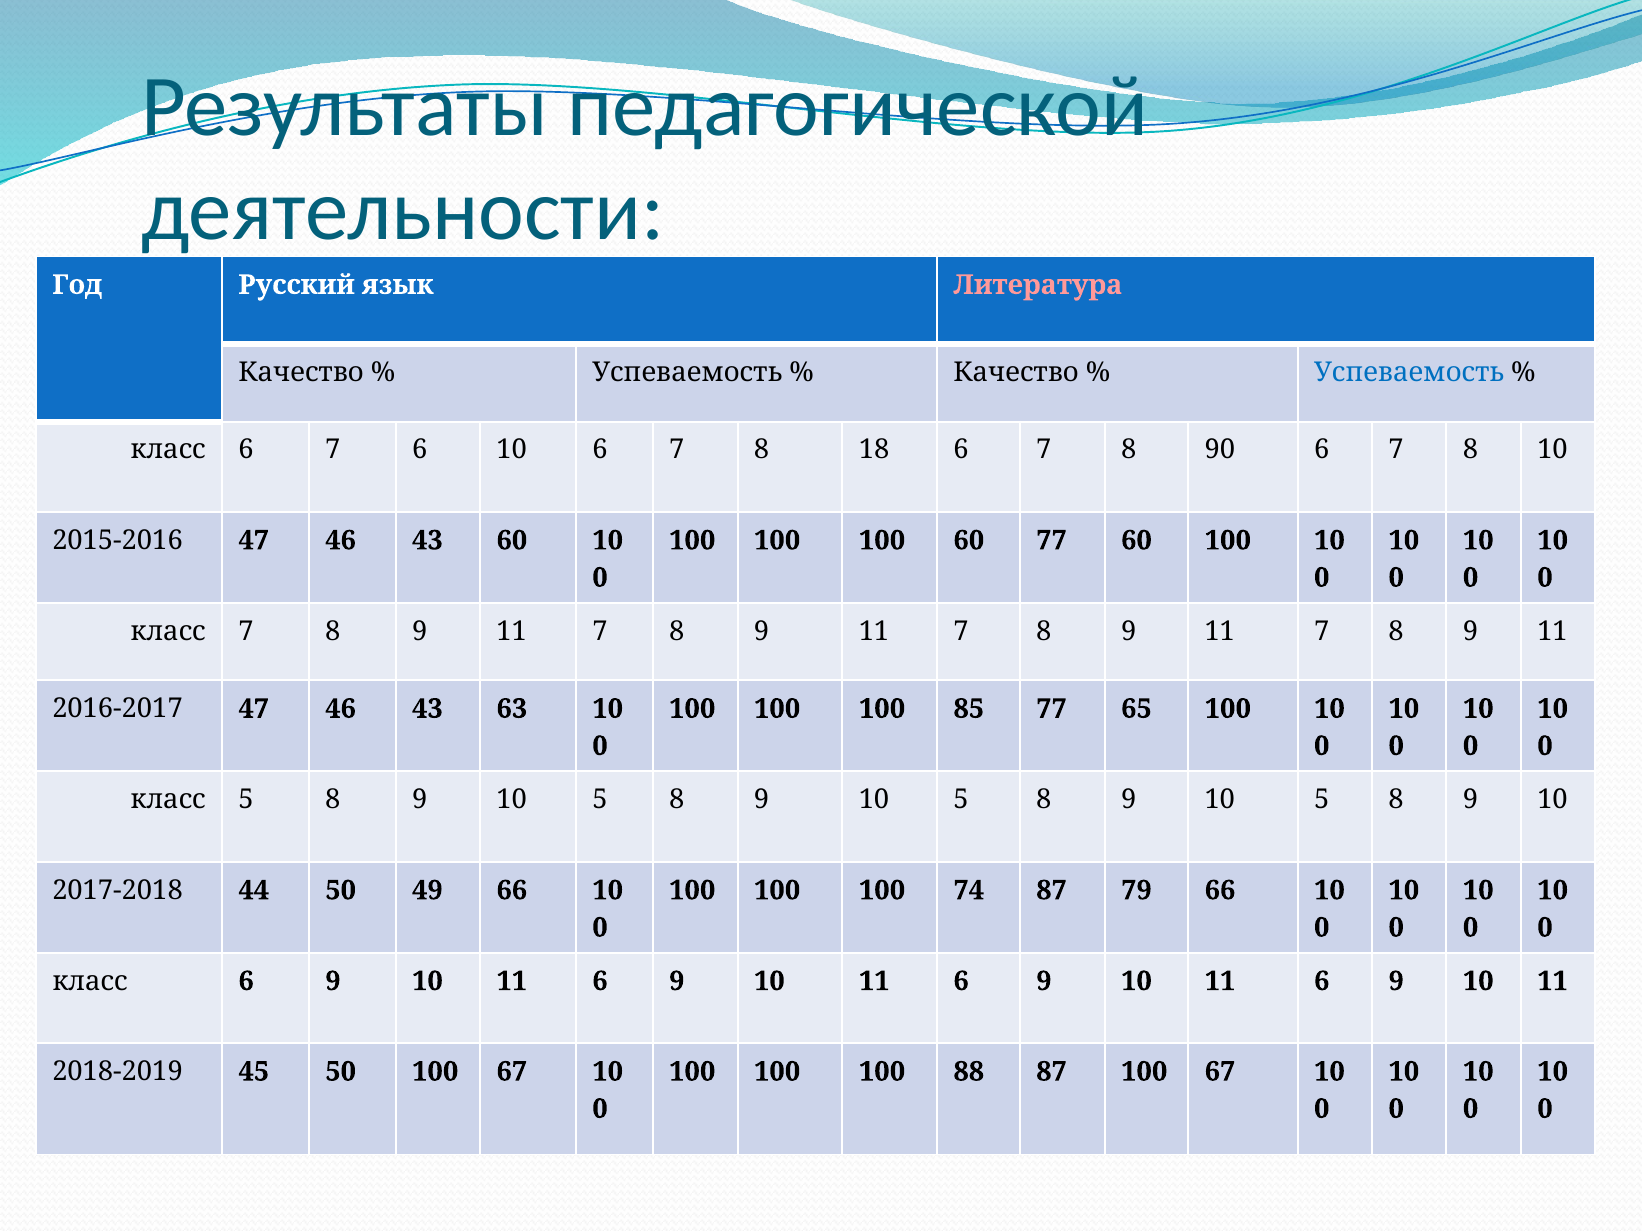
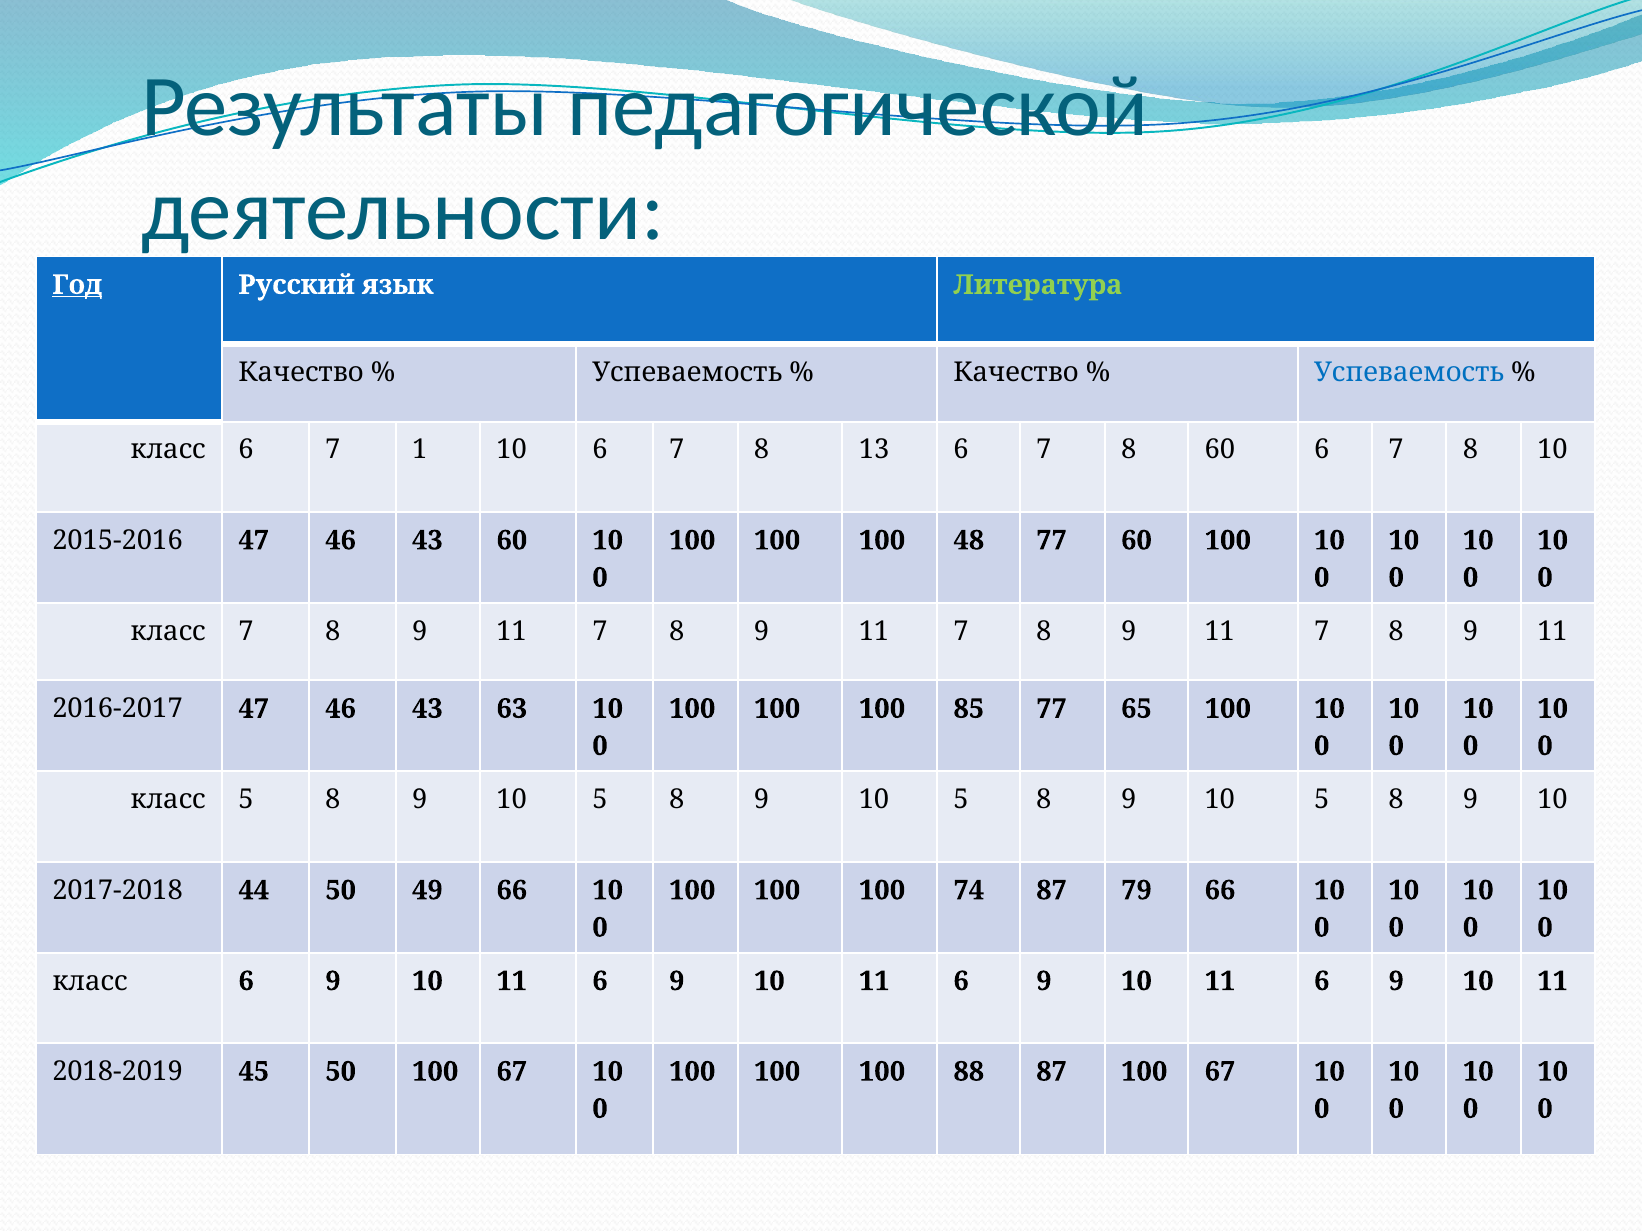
Год underline: none -> present (77, 285)
Литература colour: pink -> light green (1038, 285)
7 6: 6 -> 1 (420, 450)
18: 18 -> 13 (874, 450)
8 90: 90 -> 60 (1220, 450)
100 60: 60 -> 48 (969, 541)
